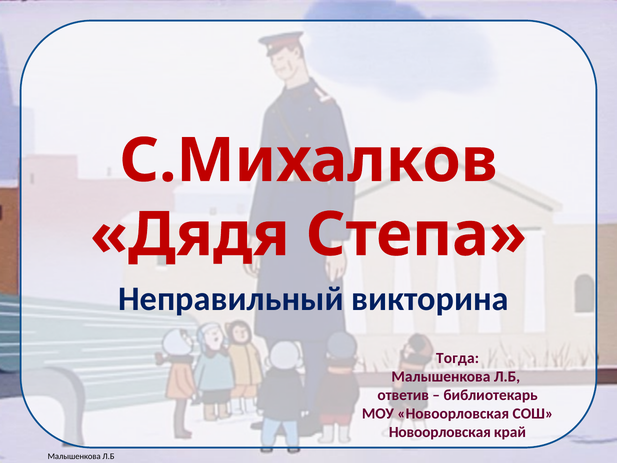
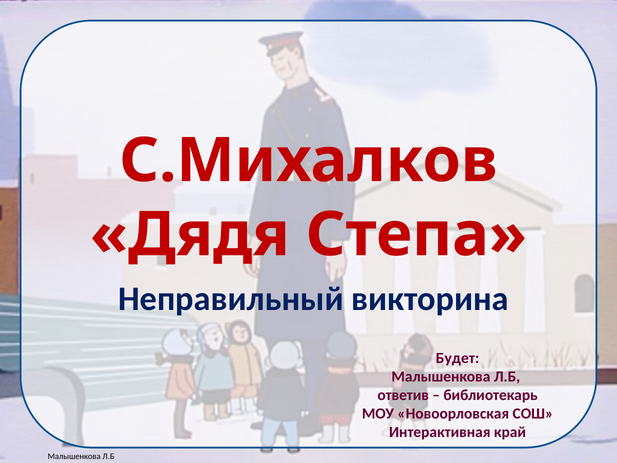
Тогда: Тогда -> Будет (458, 358)
Новоорловская: Новоорловская -> Интерактивная (440, 432)
